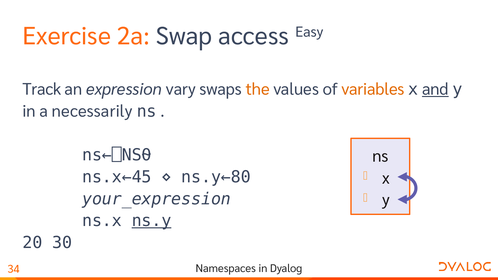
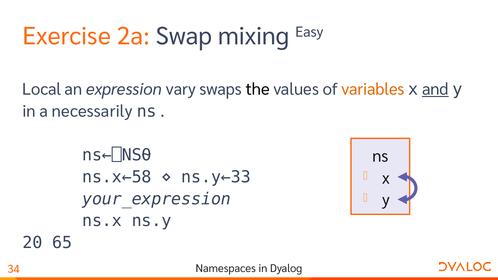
access: access -> mixing (254, 36)
Track: Track -> Local (42, 89)
the colour: orange -> black (258, 89)
ns.x←45: ns.x←45 -> ns.x←58 (117, 177)
ns.y←80: ns.y←80 -> ns.y←33 (216, 177)
ns.y underline: present -> none (152, 221)
30: 30 -> 65 (62, 243)
